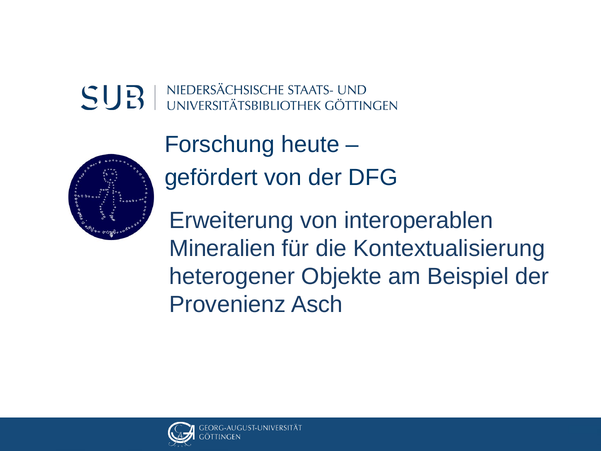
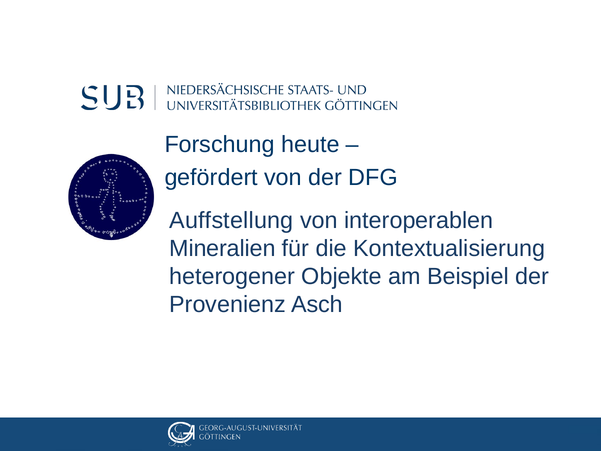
Erweiterung: Erweiterung -> Auffstellung (231, 220)
